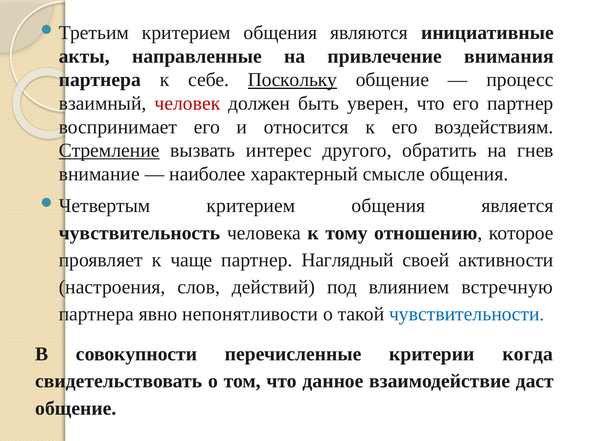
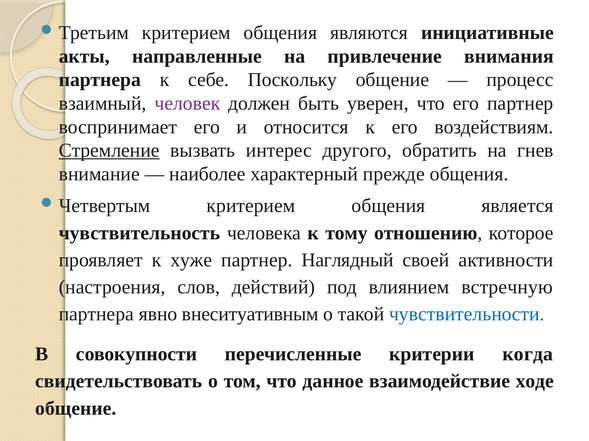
Поскольку underline: present -> none (292, 80)
человек colour: red -> purple (187, 104)
смысле: смысле -> прежде (394, 174)
чаще: чаще -> хуже (191, 260)
непонятливости: непонятливости -> внеситуативным (250, 315)
даст: даст -> ходе (535, 382)
